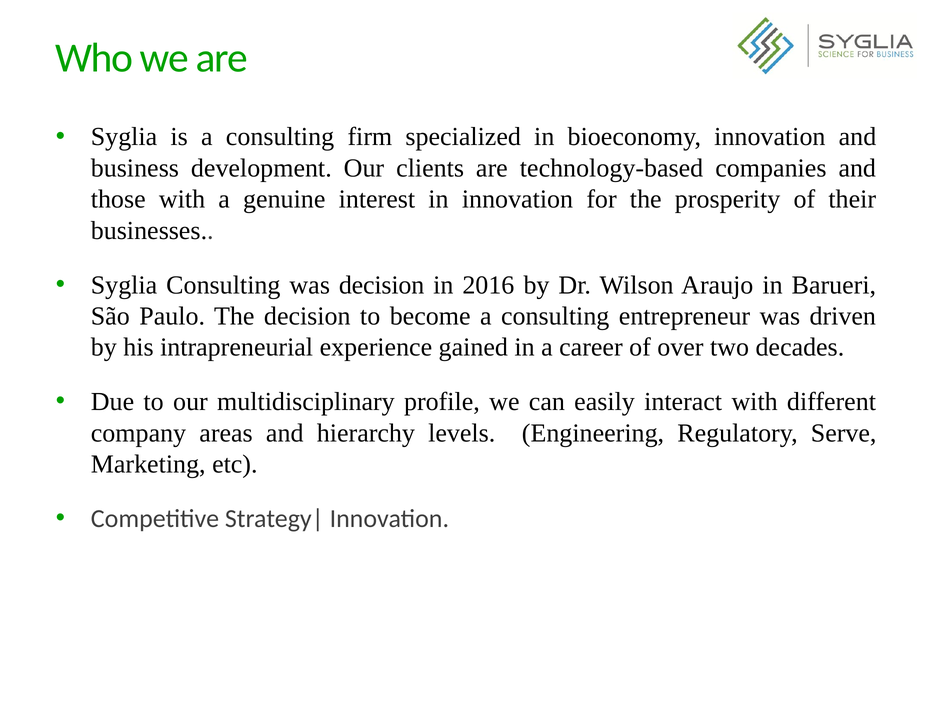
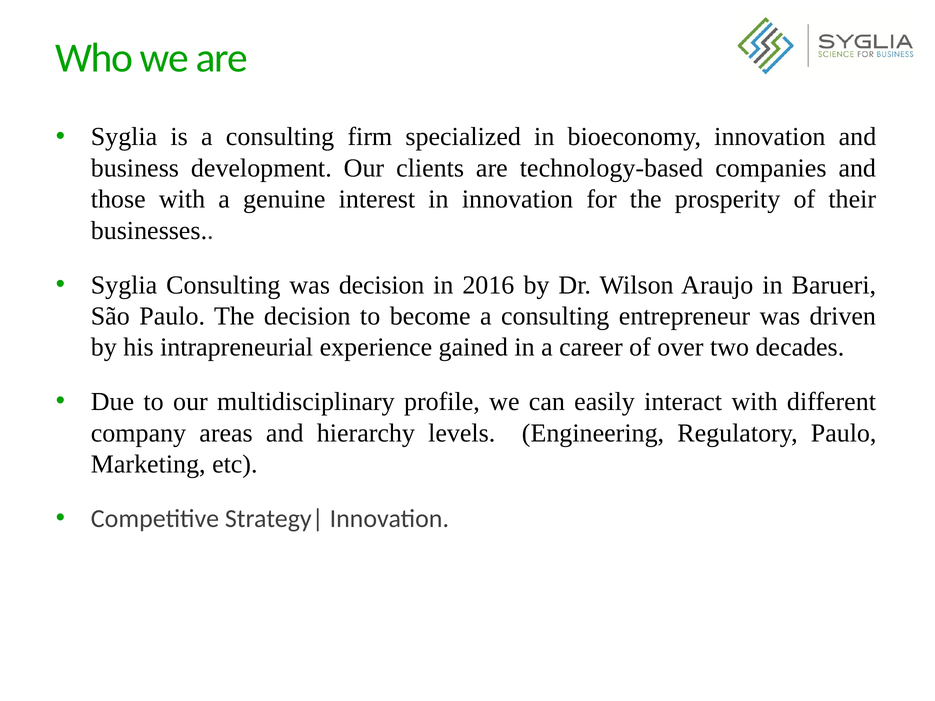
Regulatory Serve: Serve -> Paulo (844, 433)
